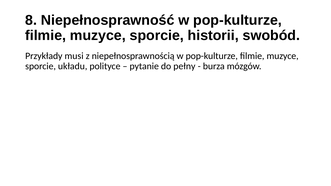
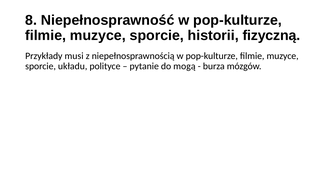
swobód: swobód -> fizyczną (271, 35)
pełny: pełny -> mogą (184, 66)
